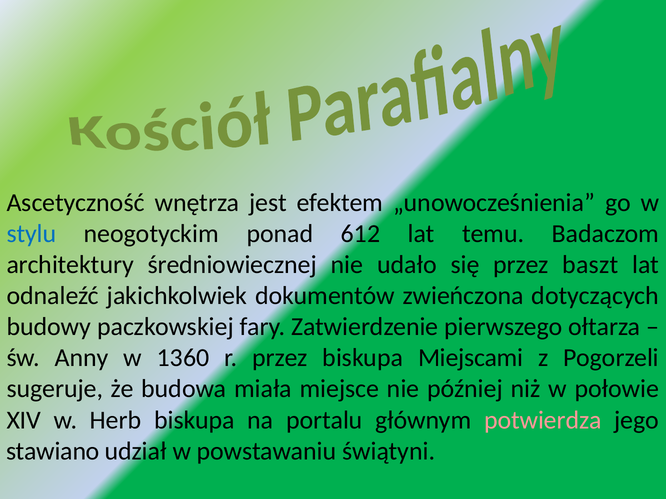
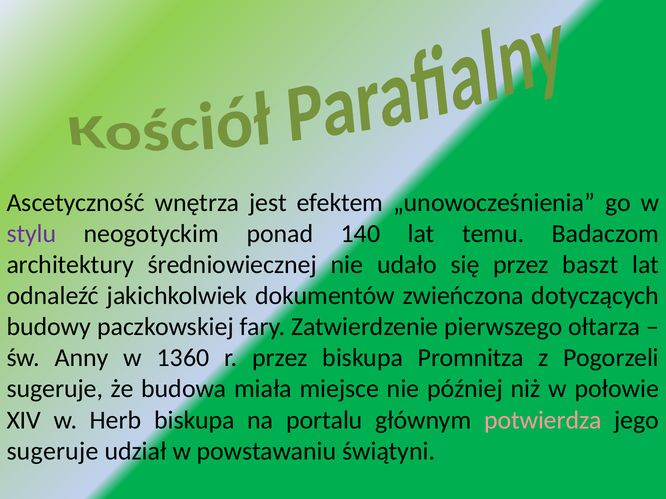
stylu colour: blue -> purple (31, 234)
612: 612 -> 140 (361, 234)
Miejscami: Miejscami -> Promnitza (471, 358)
stawiano: stawiano -> sugeruje (53, 451)
